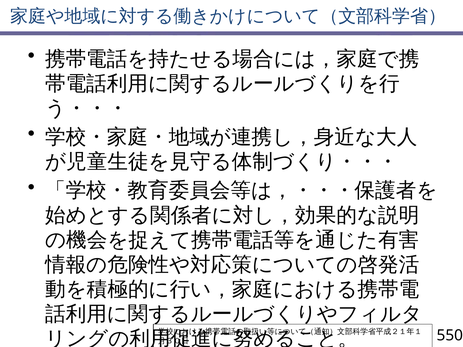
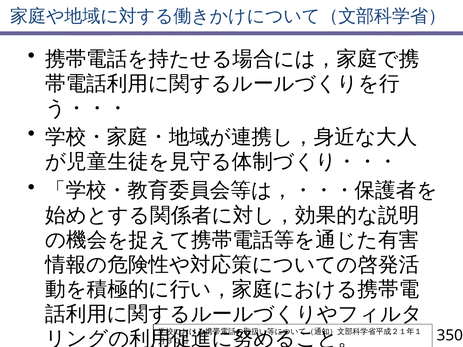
550: 550 -> 350 (450, 336)
